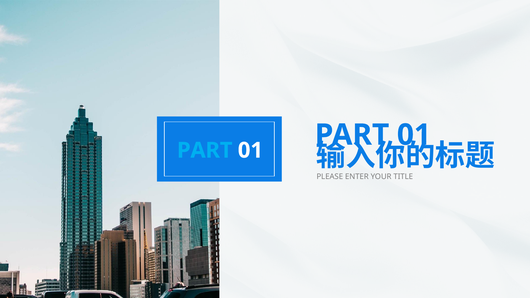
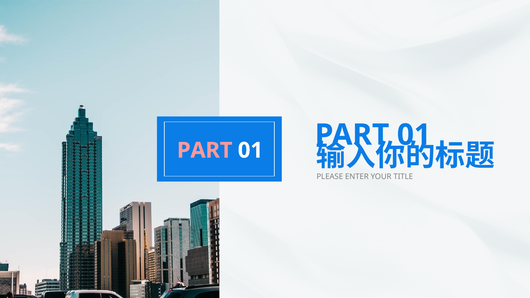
PART colour: light blue -> pink (205, 150)
